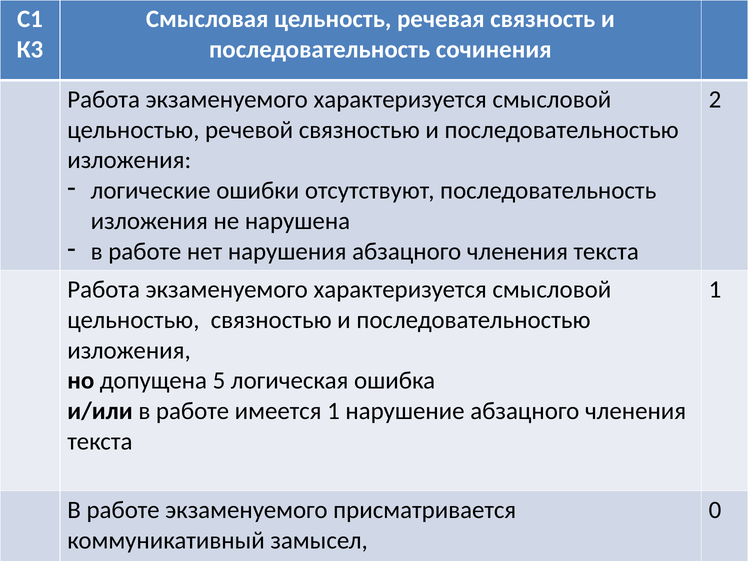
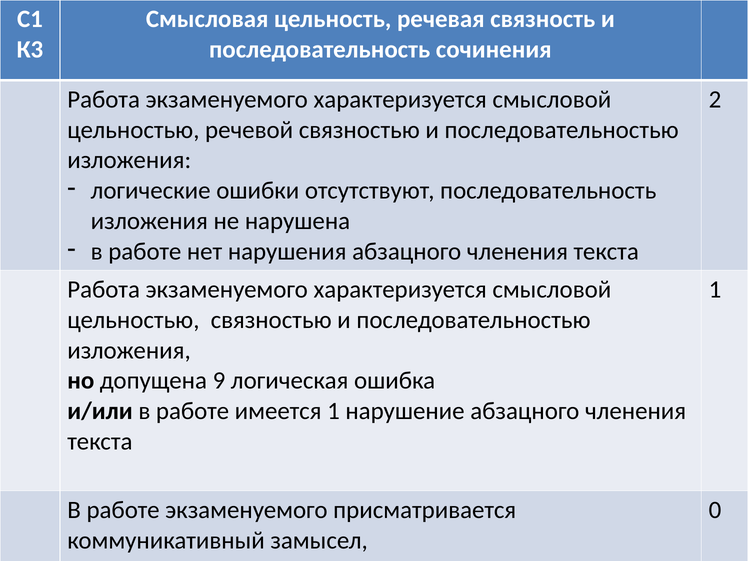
5: 5 -> 9 (219, 381)
